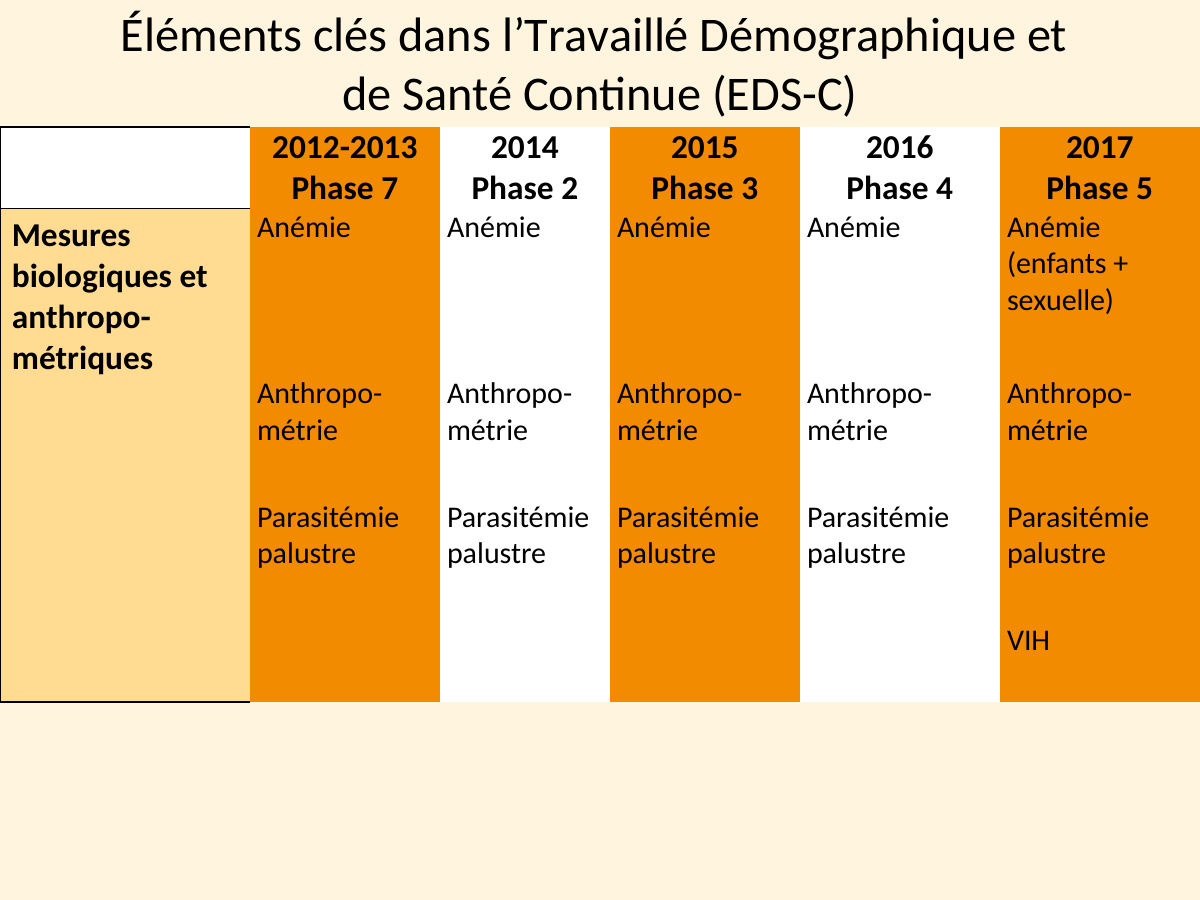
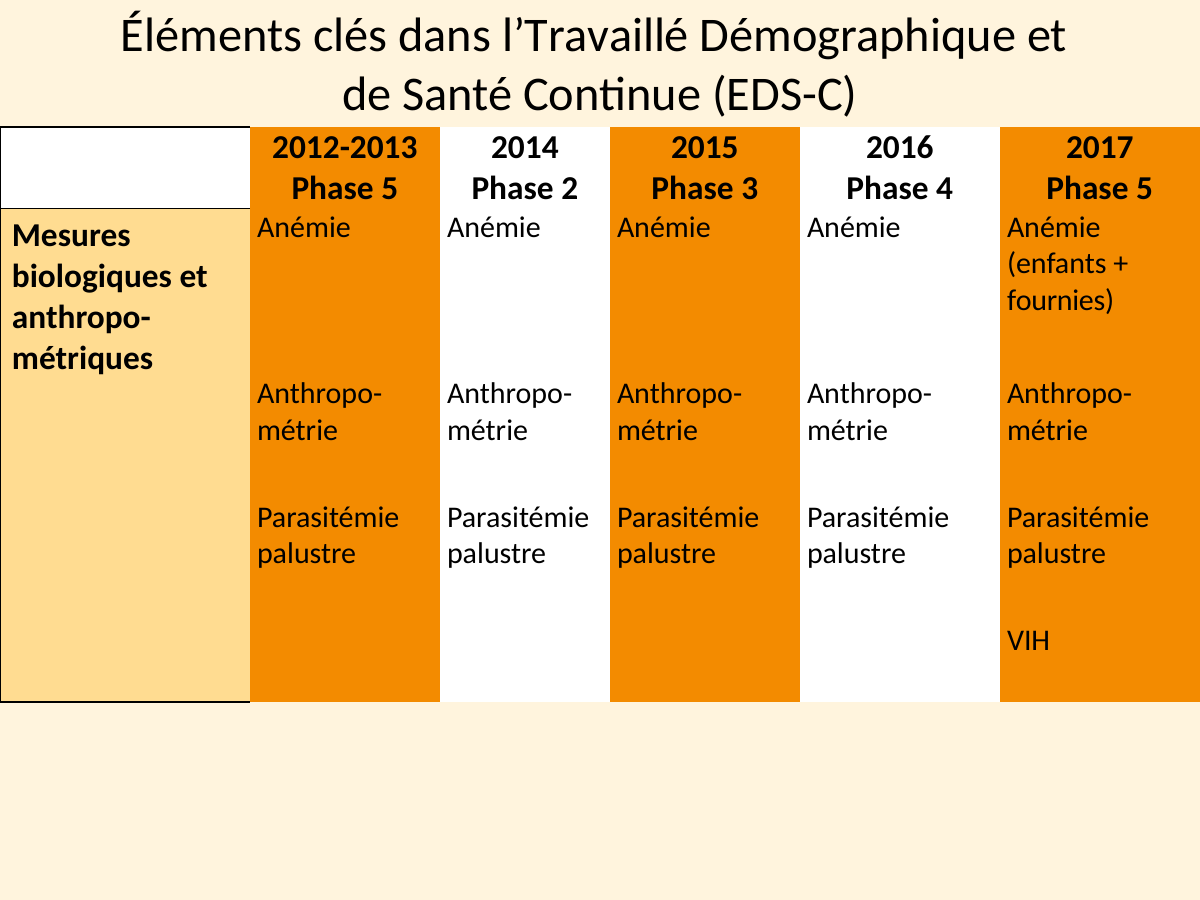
7: 7 -> 5 (390, 189)
sexuelle: sexuelle -> fournies (1061, 301)
